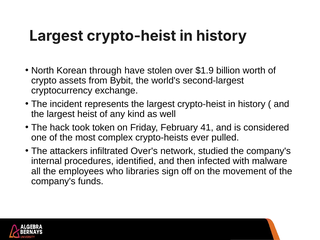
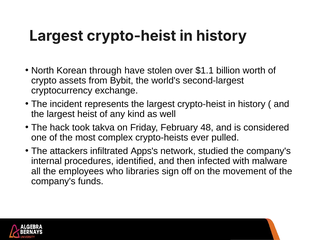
$1.9: $1.9 -> $1.1 (205, 70)
token: token -> takva (103, 128)
41: 41 -> 48 (207, 128)
Over's: Over's -> Apps's (144, 151)
